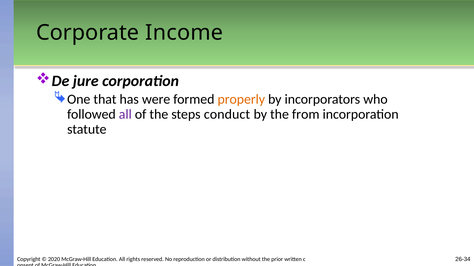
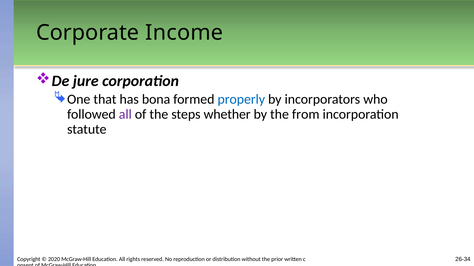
were: were -> bona (156, 100)
properly colour: orange -> blue (241, 100)
conduct: conduct -> whether (227, 115)
